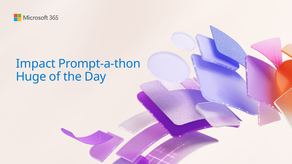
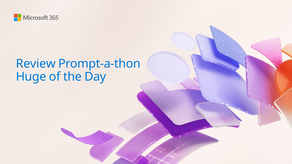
Impact: Impact -> Review (36, 64)
